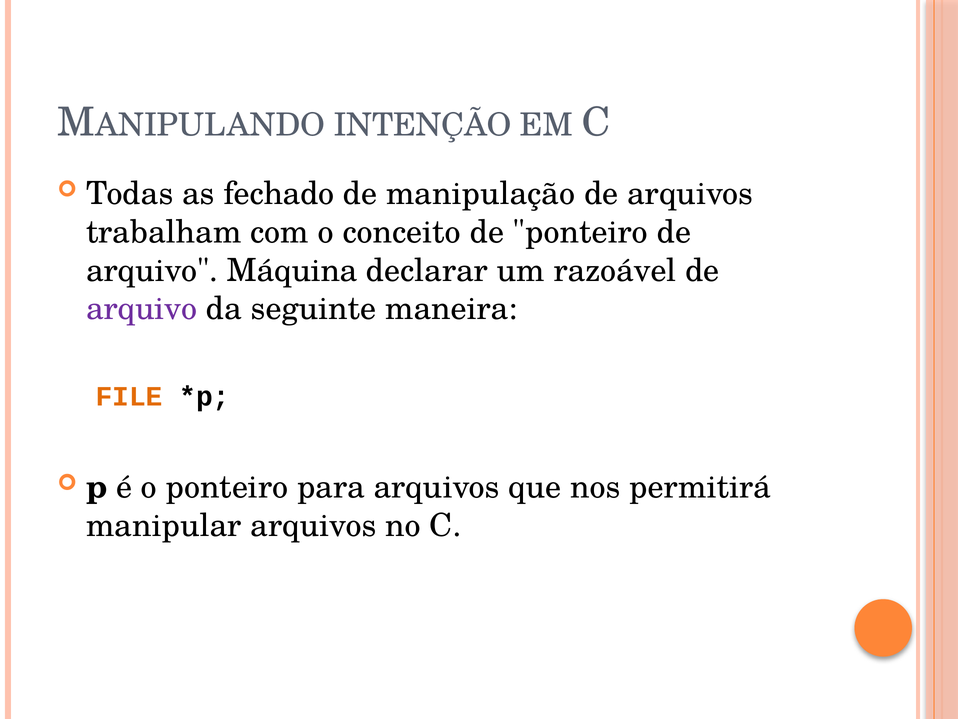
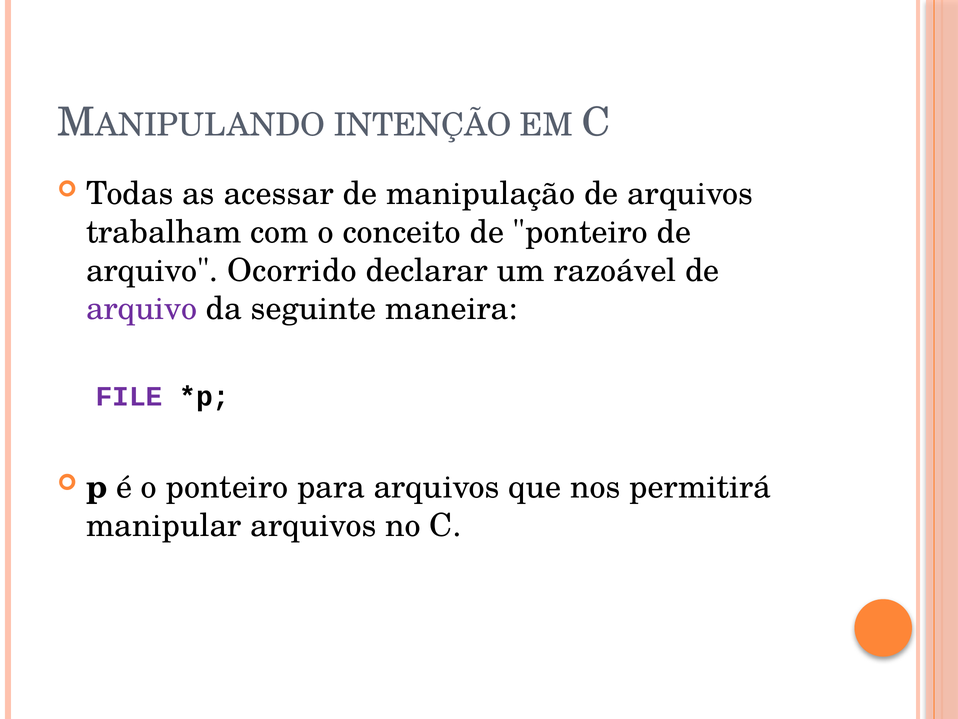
fechado: fechado -> acessar (279, 194)
Máquina: Máquina -> Ocorrido (292, 270)
FILE colour: orange -> purple (129, 396)
